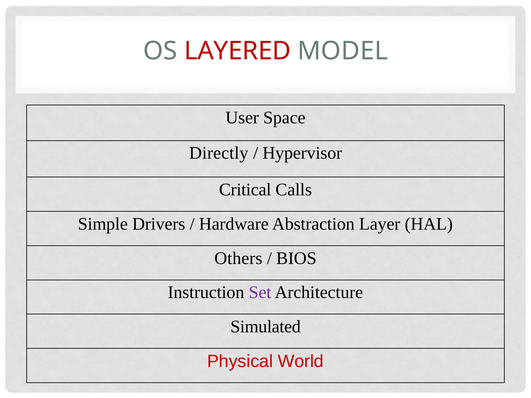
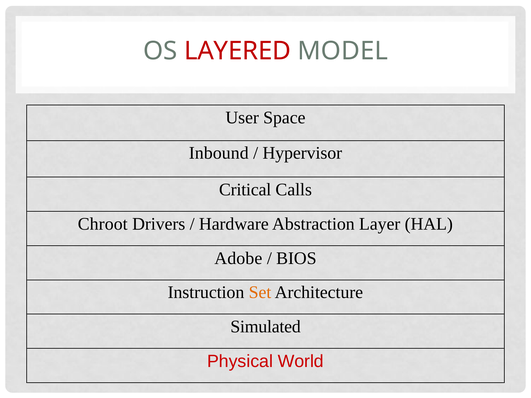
Directly: Directly -> Inbound (219, 153)
Simple: Simple -> Chroot (103, 224)
Others: Others -> Adobe (238, 258)
Set colour: purple -> orange (260, 293)
